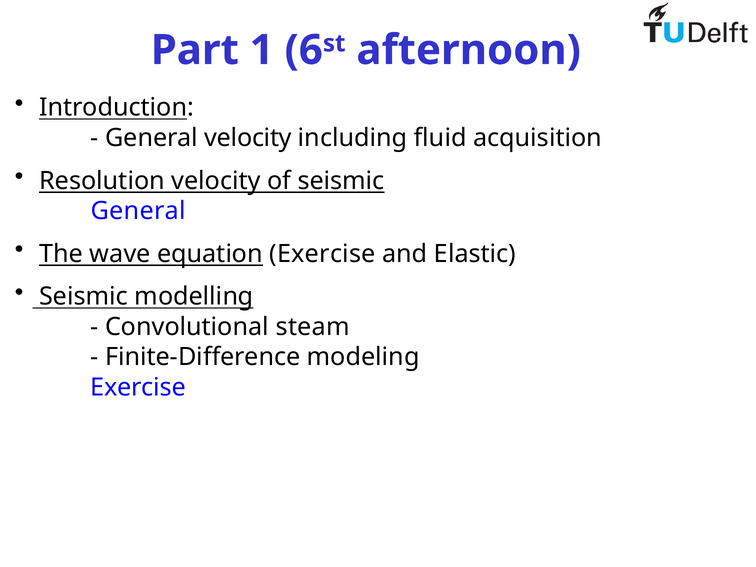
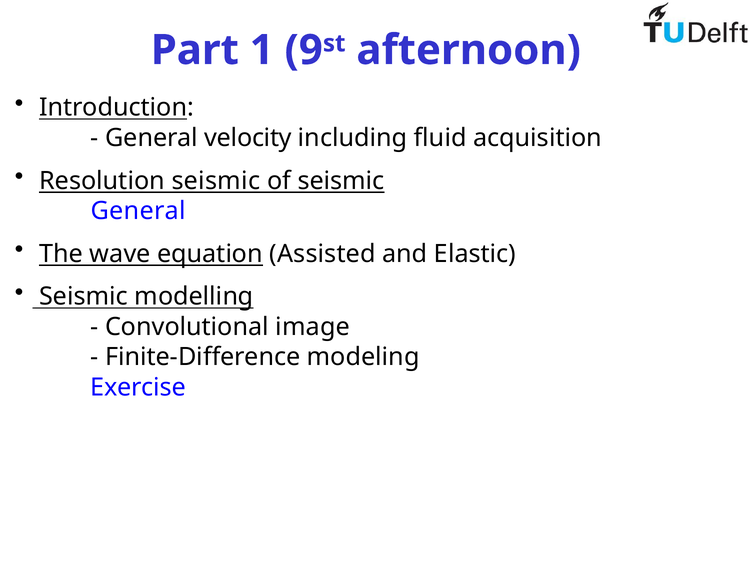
6: 6 -> 9 (304, 50)
Resolution velocity: velocity -> seismic (216, 181)
equation Exercise: Exercise -> Assisted (323, 254)
steam: steam -> image (313, 327)
